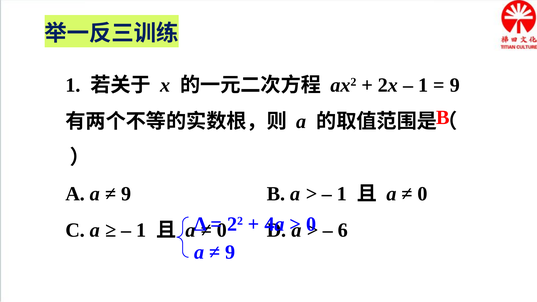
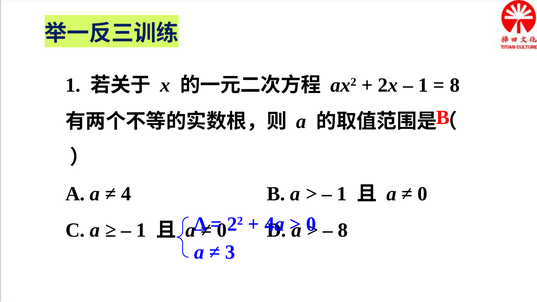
9: 9 -> 8 (455, 85)
9: 9 -> 4 (126, 194)
6: 6 -> 8 (343, 230)
9: 9 -> 3 (230, 252)
